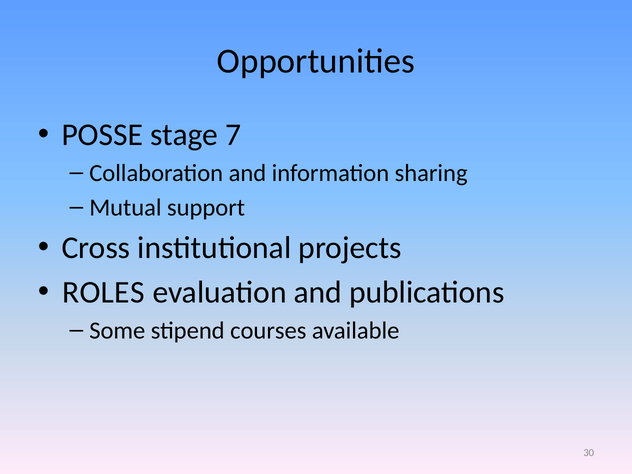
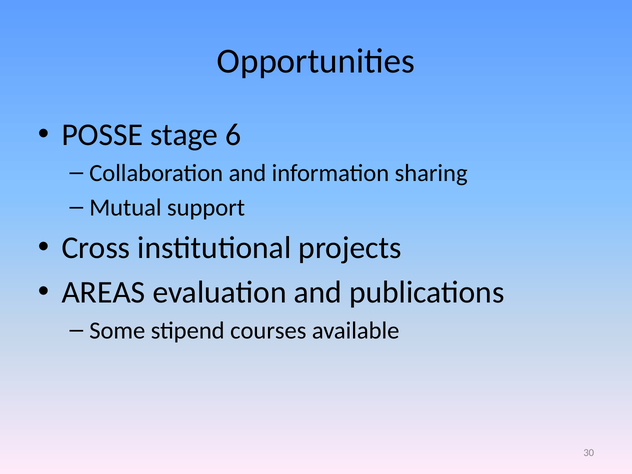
7: 7 -> 6 (233, 135)
ROLES: ROLES -> AREAS (104, 292)
